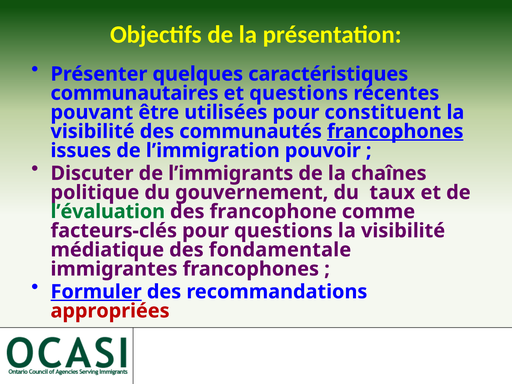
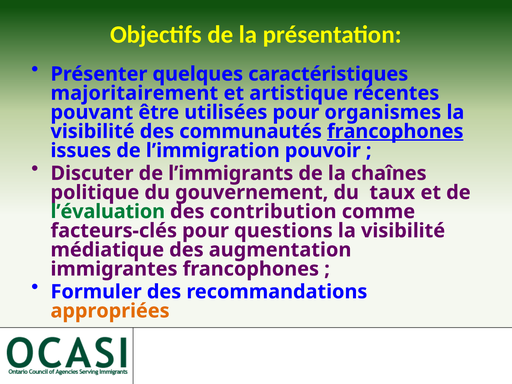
communautaires: communautaires -> majoritairement (134, 93)
et questions: questions -> artistique (299, 93)
constituent: constituent -> organismes (383, 112)
francophone: francophone -> contribution (273, 212)
fondamentale: fondamentale -> augmentation (280, 250)
Formuler underline: present -> none (96, 292)
appropriées colour: red -> orange (110, 311)
